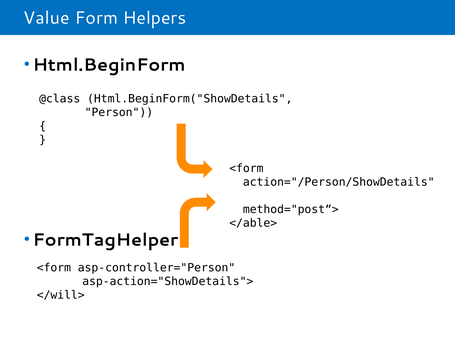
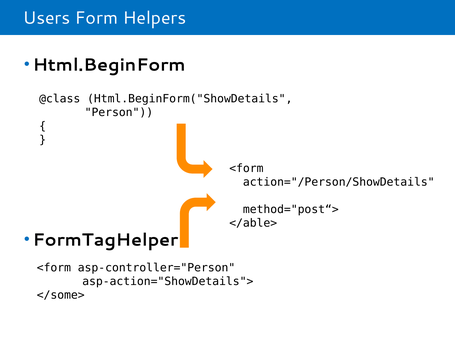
Value: Value -> Users (47, 18)
</will>: </will> -> </some> (61, 295)
